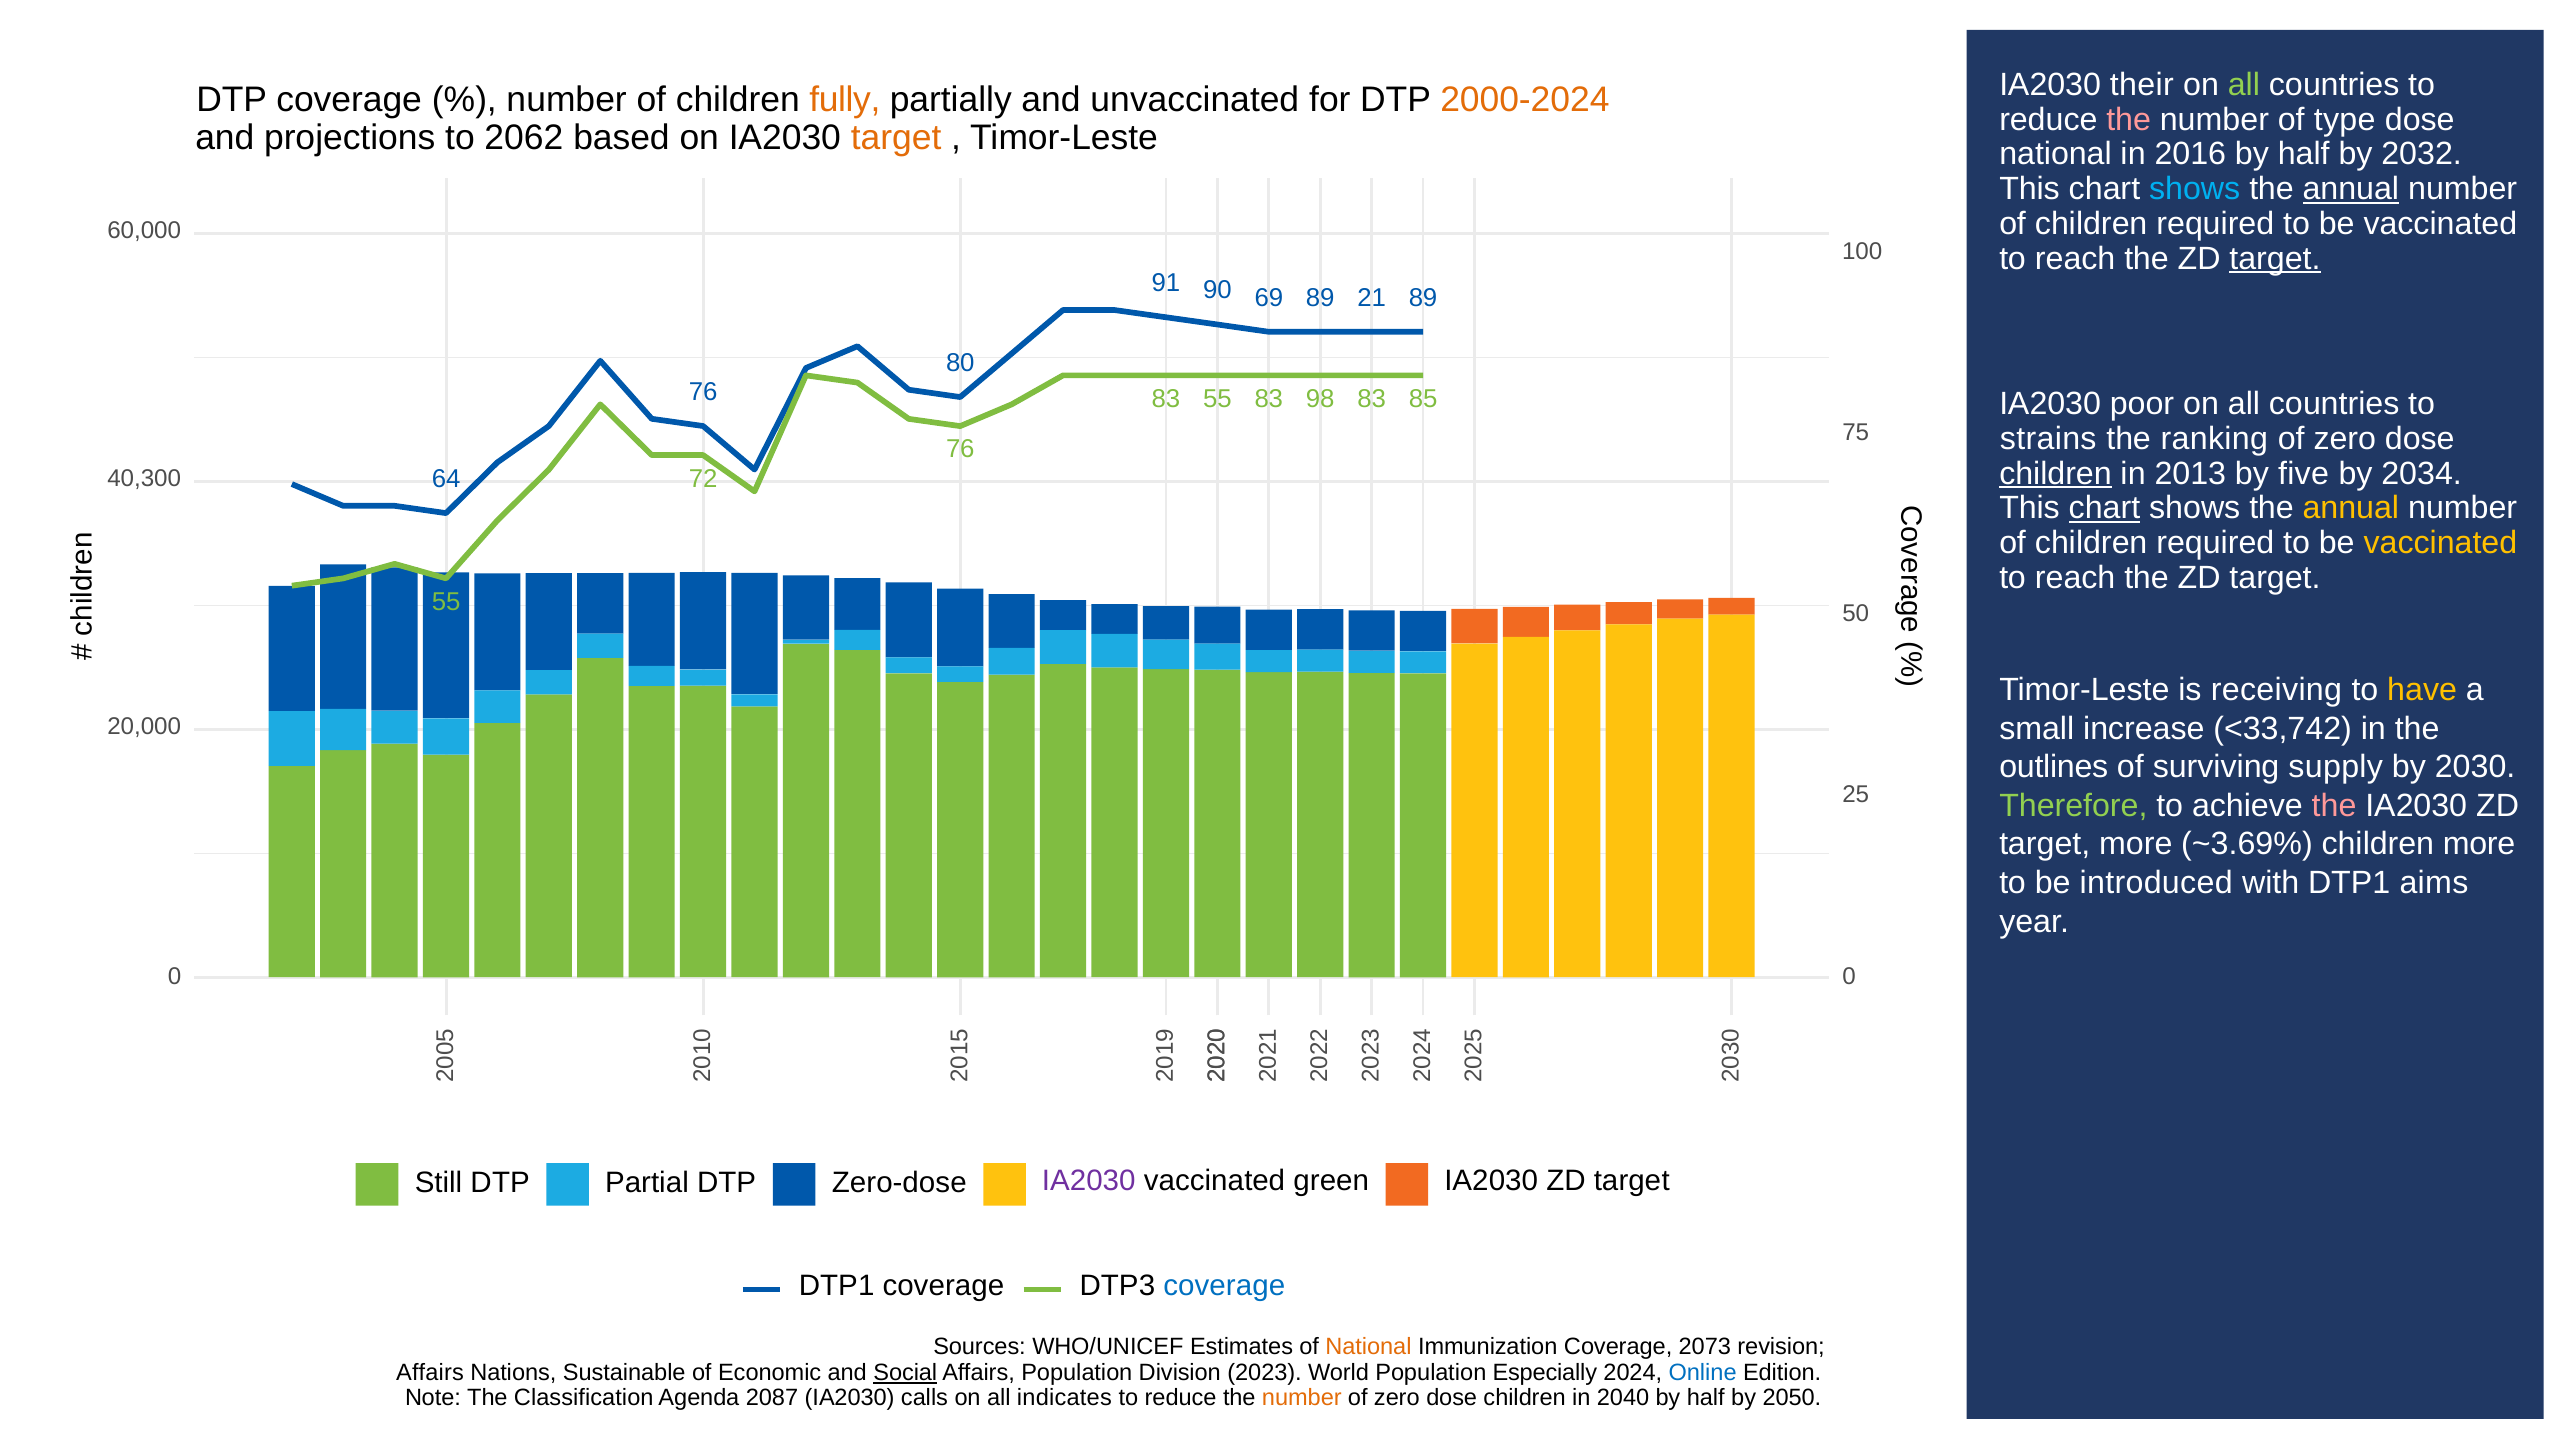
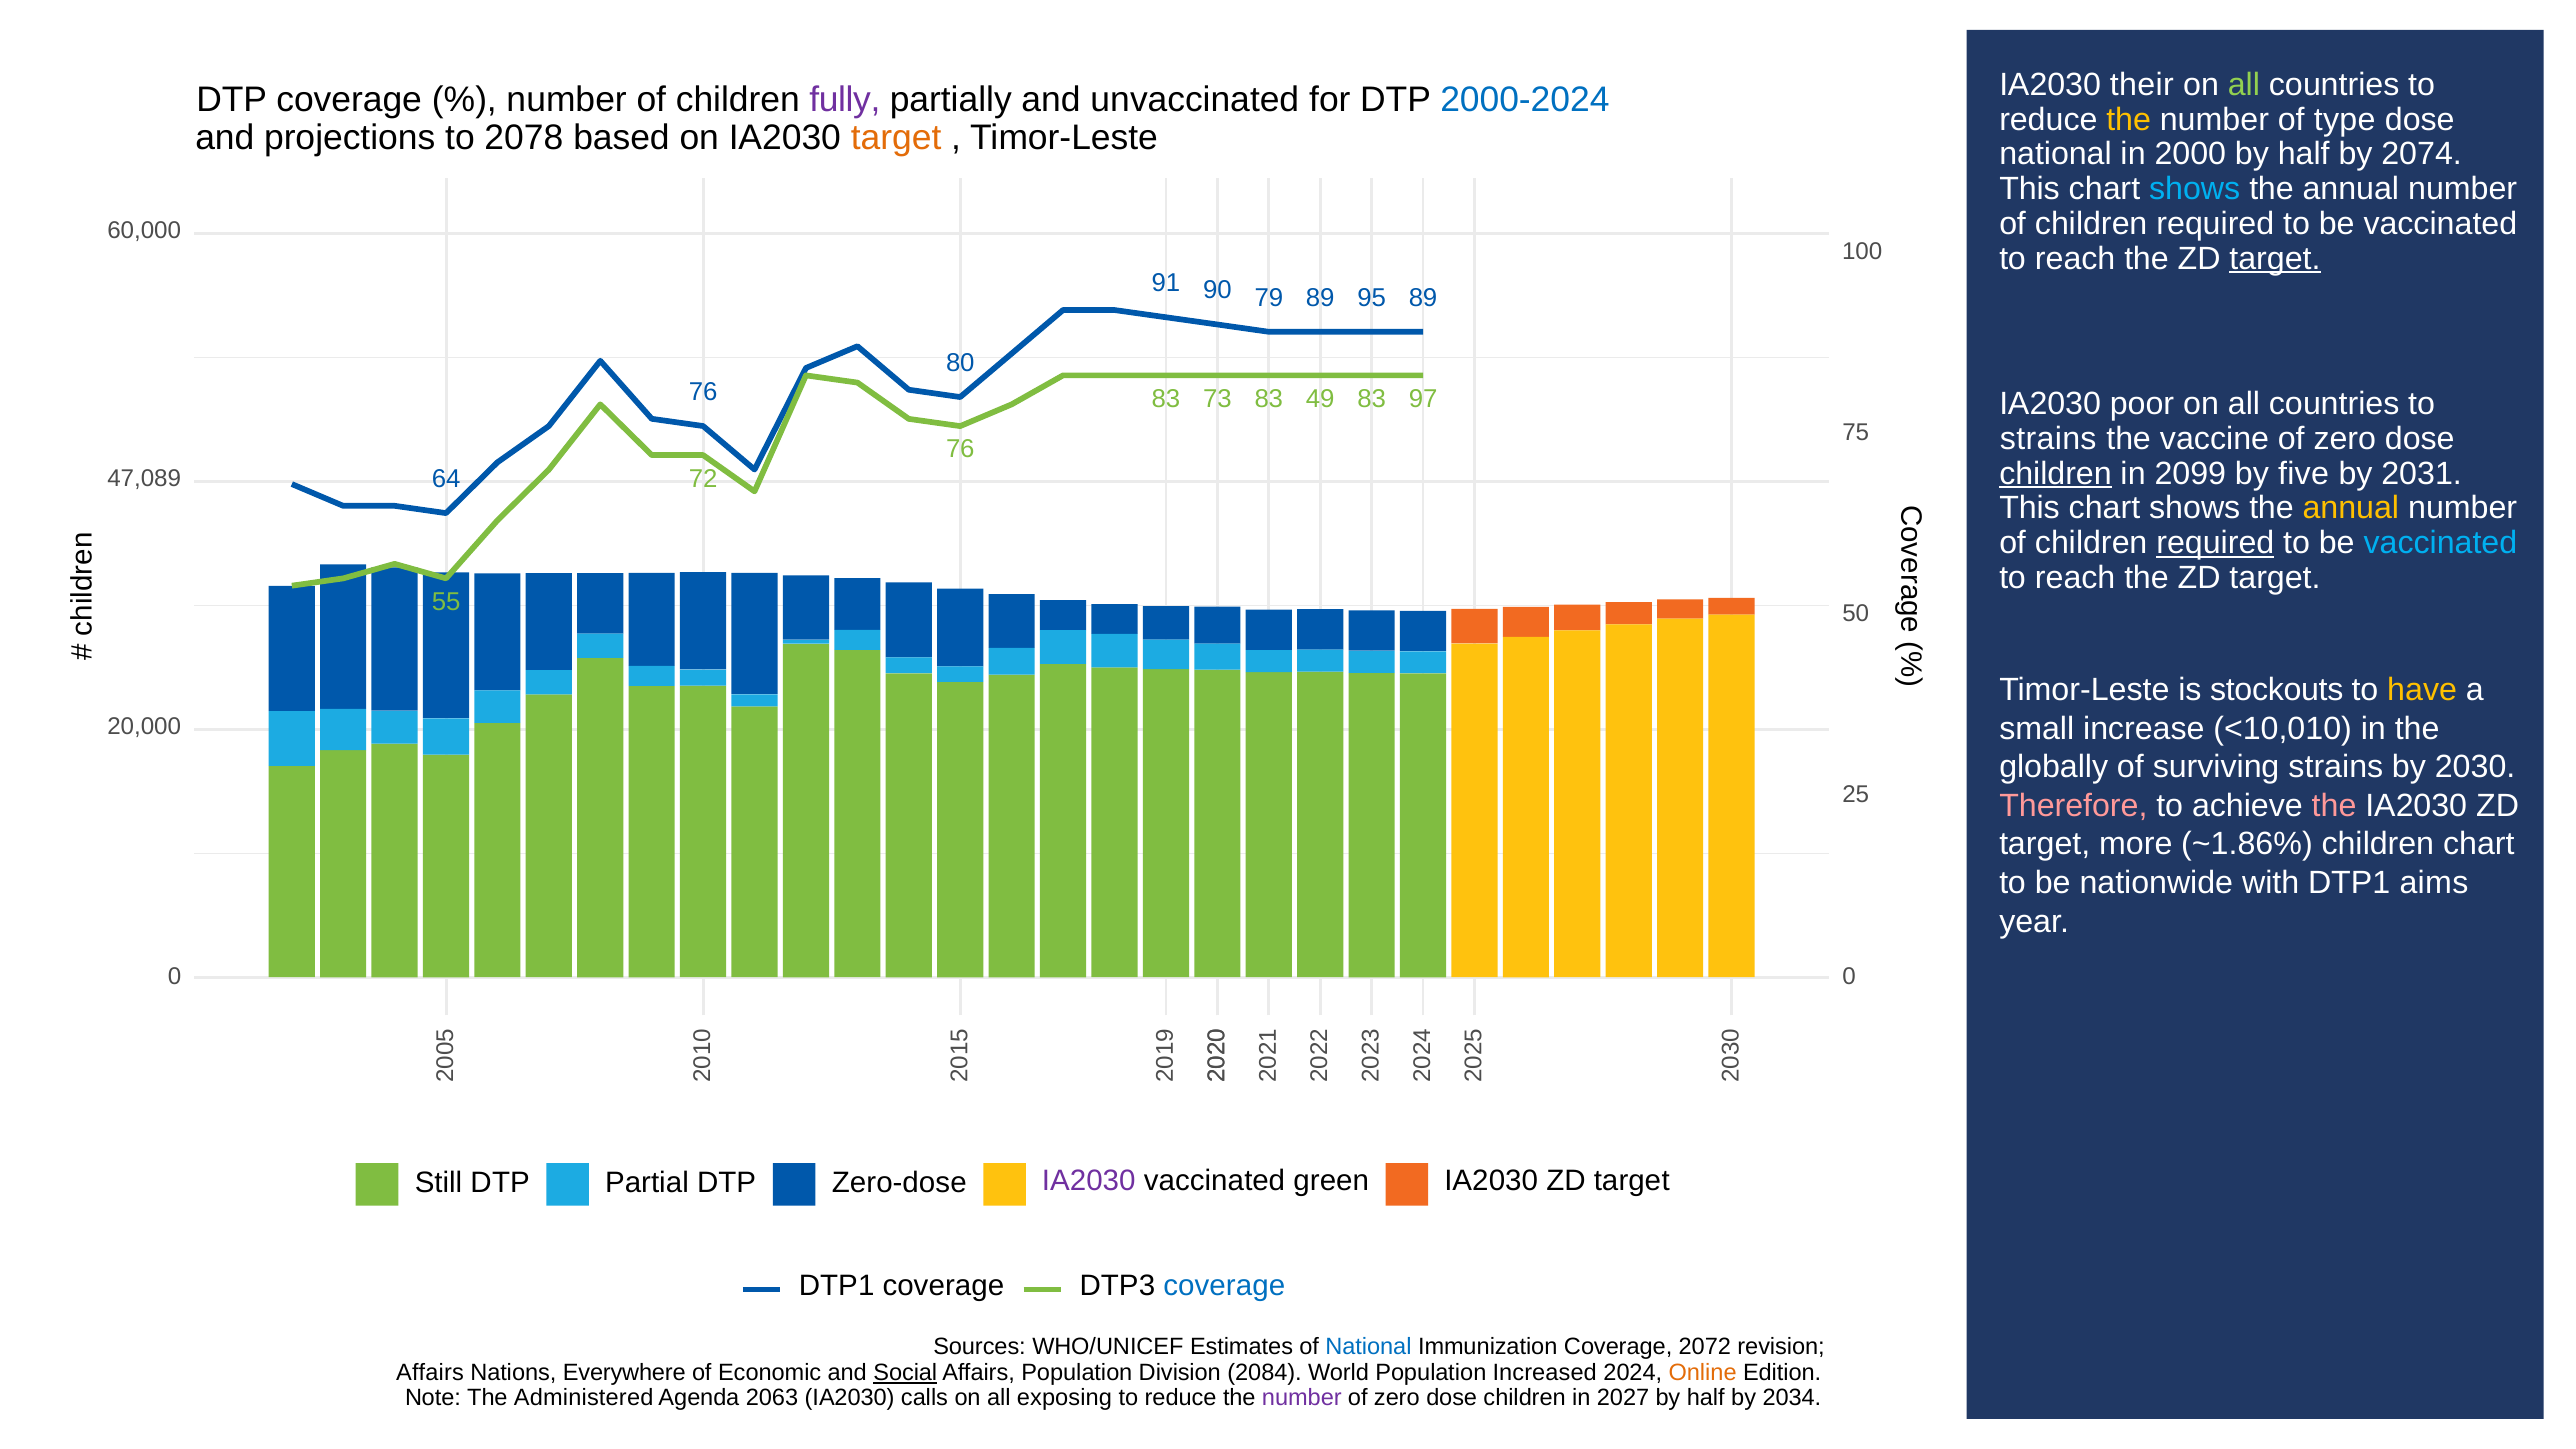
fully colour: orange -> purple (845, 100)
2000-2024 colour: orange -> blue (1525, 100)
the colour: pink -> yellow (2129, 119)
2062: 2062 -> 2078 (524, 138)
2016: 2016 -> 2000 (2190, 154)
2032: 2032 -> 2074 (2422, 154)
annual underline: present -> none (2351, 189)
69: 69 -> 79 (1269, 297)
21: 21 -> 95 (1372, 297)
83 55: 55 -> 73 (1217, 399)
98: 98 -> 49 (1320, 399)
85: 85 -> 97 (1423, 399)
ranking: ranking -> vaccine (2215, 439)
2013: 2013 -> 2099 (2190, 474)
2034: 2034 -> 2031 (2422, 474)
40,300: 40,300 -> 47,089 (144, 479)
chart underline: present -> none (2104, 508)
required underline: none -> present (2215, 543)
vaccinated colour: yellow -> light blue (2440, 543)
receiving: receiving -> stockouts (2277, 690)
<33,742: <33,742 -> <10,010 (2283, 728)
outlines: outlines -> globally (2054, 767)
surviving supply: supply -> strains (2336, 767)
Therefore colour: light green -> pink (2073, 806)
~3.69%: ~3.69% -> ~1.86% (2247, 844)
children more: more -> chart (2479, 844)
introduced: introduced -> nationwide (2156, 883)
National colour: orange -> blue (1368, 1347)
2073: 2073 -> 2072 (1705, 1347)
Sustainable: Sustainable -> Everywhere (624, 1373)
2023: 2023 -> 2084 (1265, 1373)
Especially: Especially -> Increased (1545, 1373)
Online colour: blue -> orange (1703, 1373)
Classification: Classification -> Administered (584, 1398)
2087: 2087 -> 2063 (772, 1398)
indicates: indicates -> exposing (1064, 1398)
number colour: orange -> purple (1302, 1398)
2040: 2040 -> 2027 (1623, 1398)
2050: 2050 -> 2034 (1792, 1398)
